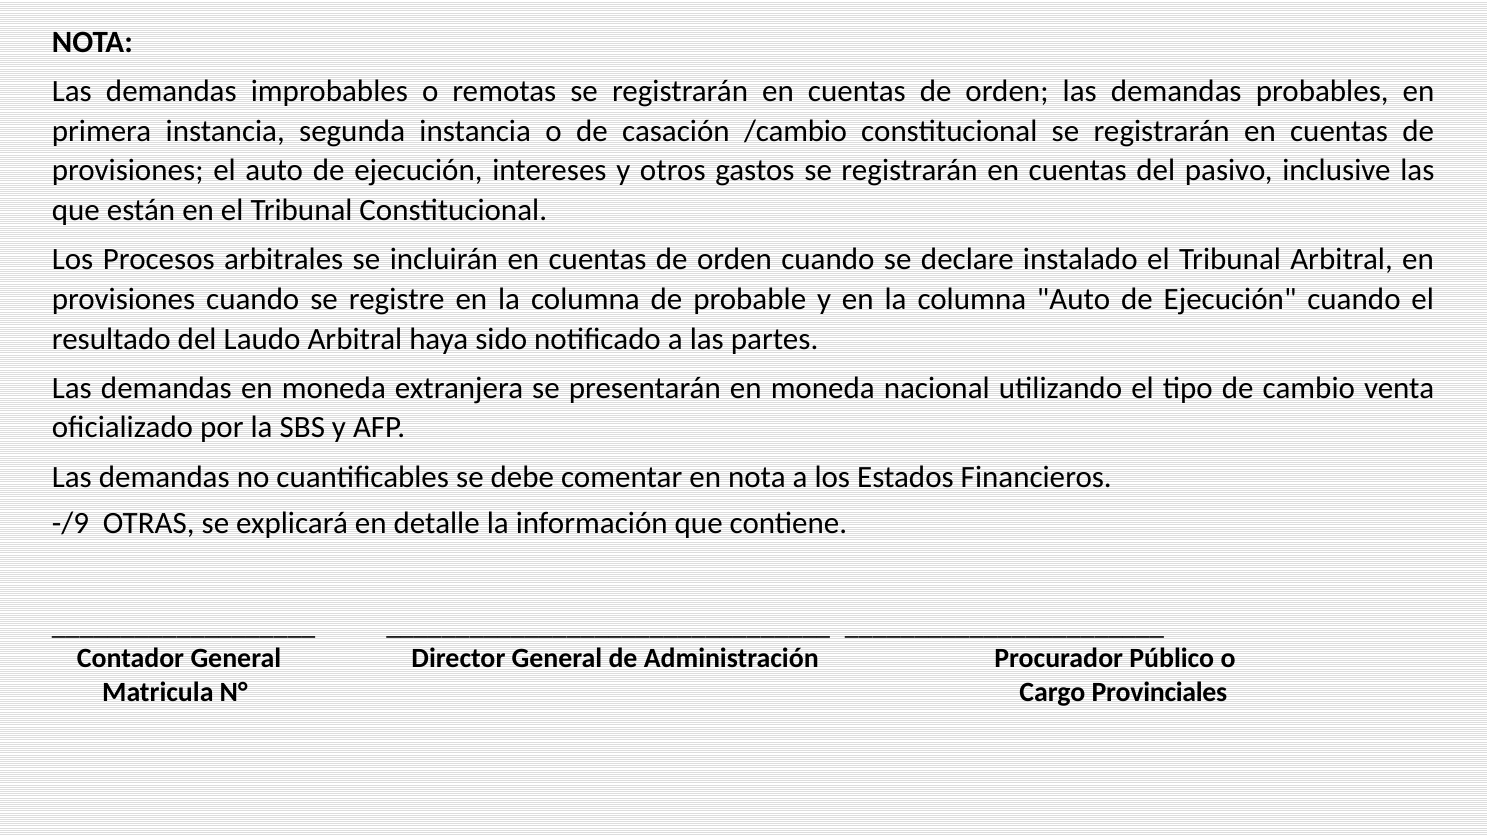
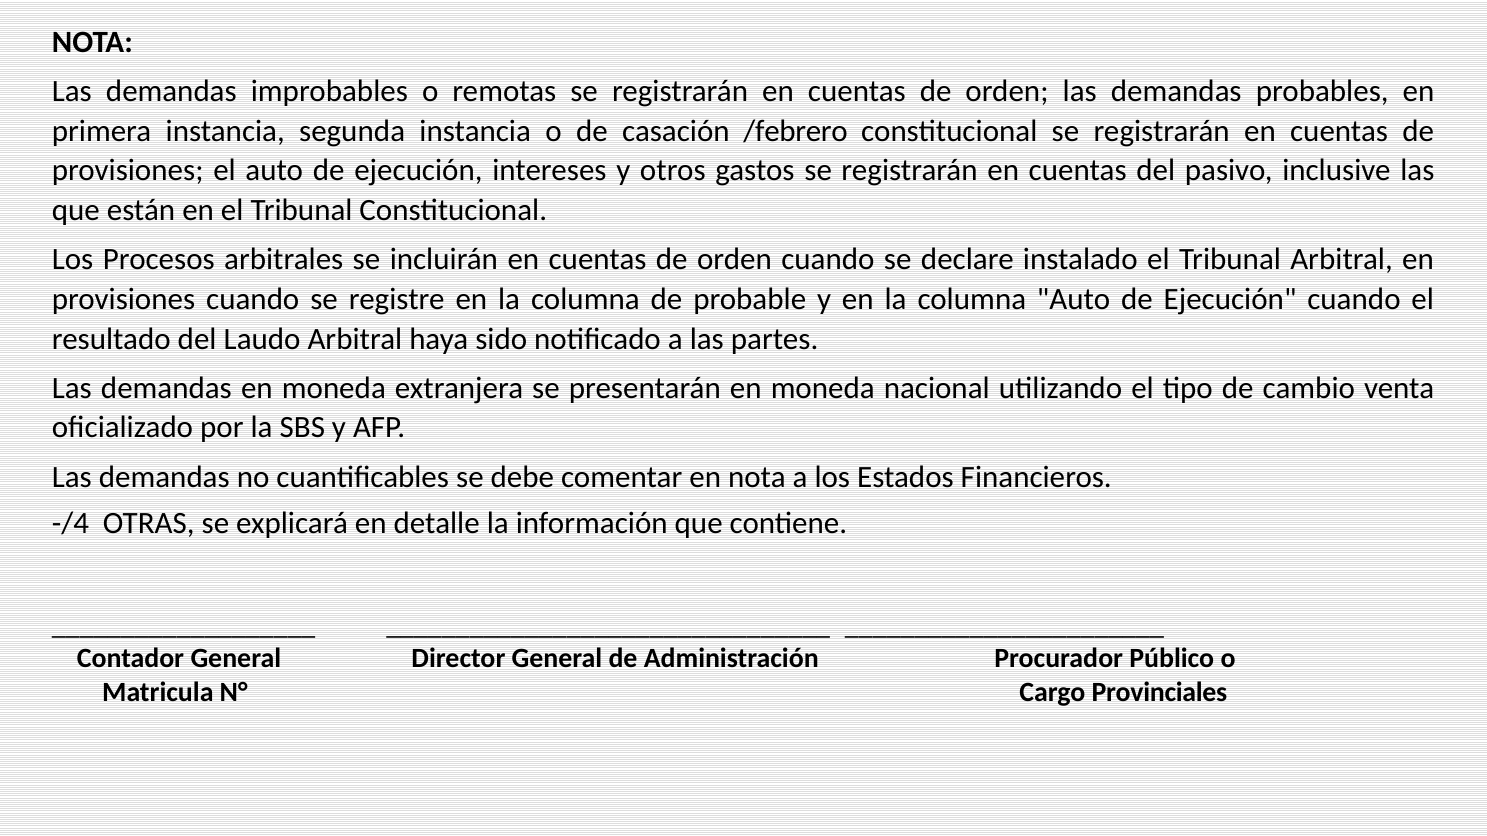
/cambio: /cambio -> /febrero (796, 131)
-/9: -/9 -> -/4 (70, 524)
